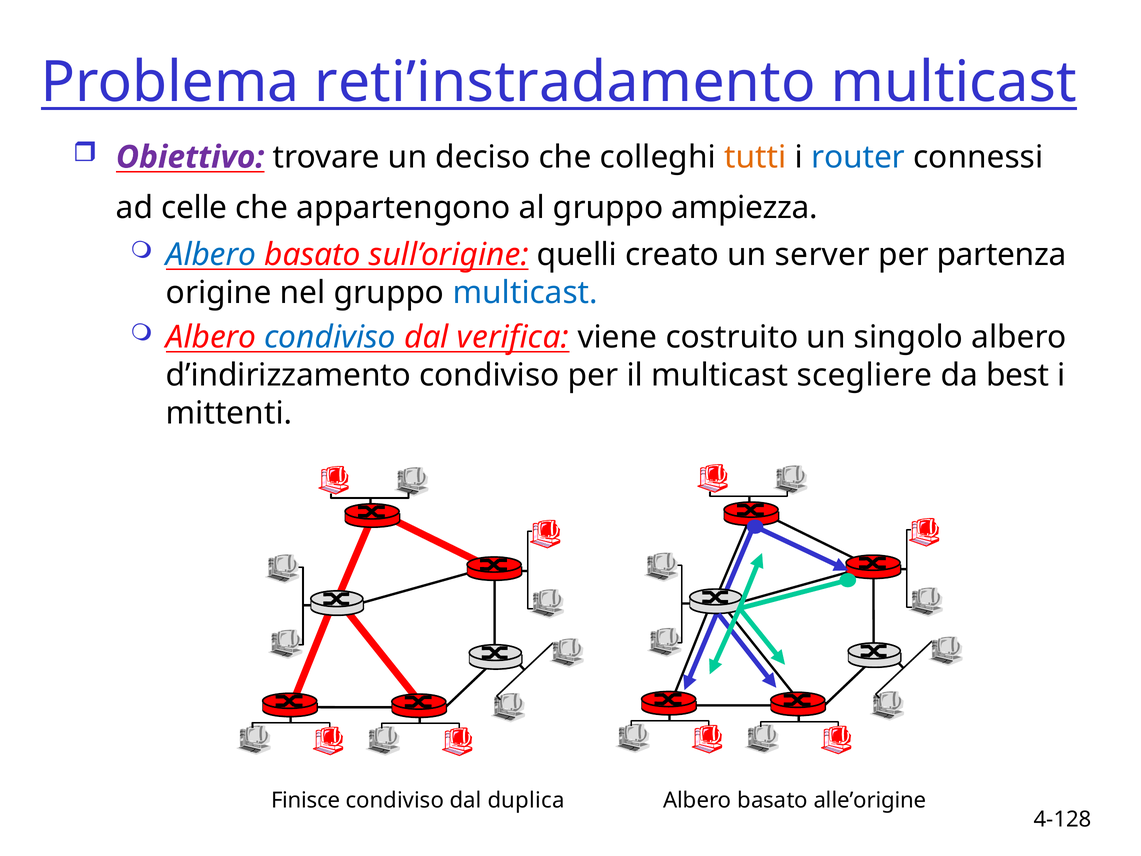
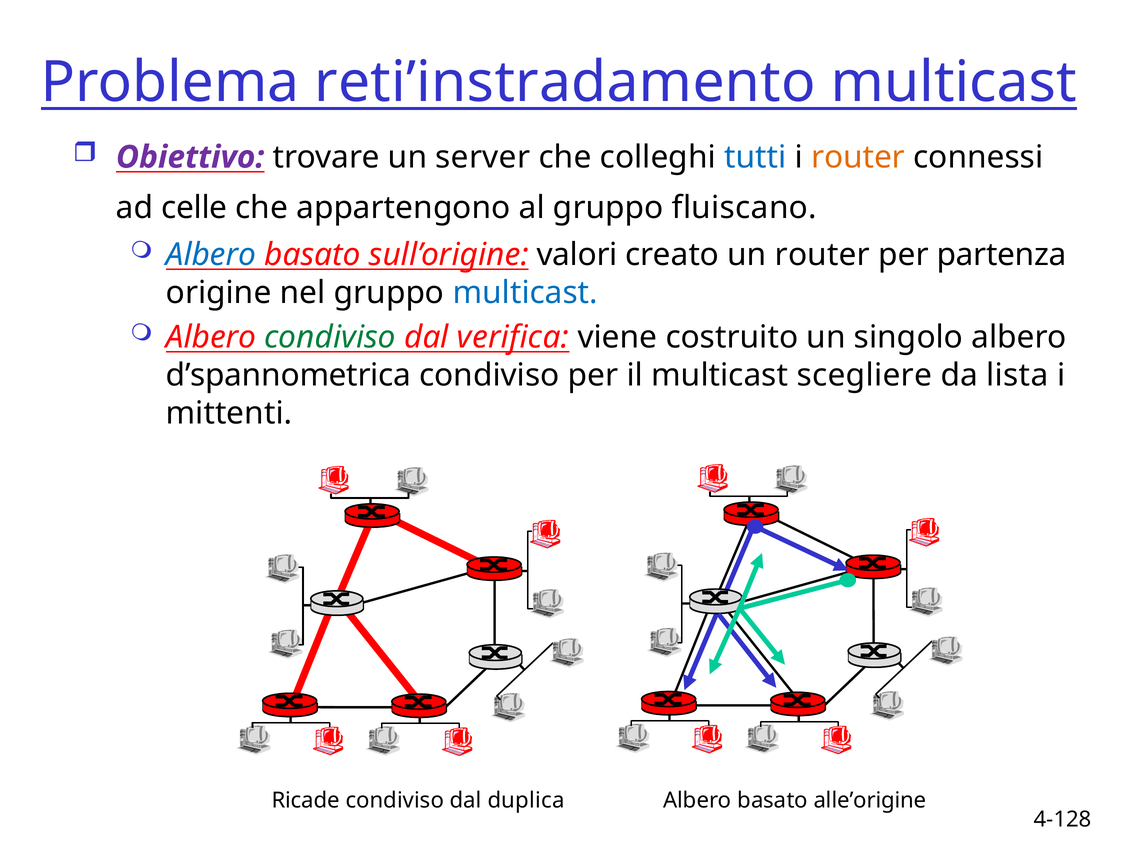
deciso: deciso -> server (483, 157)
tutti colour: orange -> blue (755, 157)
router colour: blue -> orange (858, 157)
ampiezza: ampiezza -> fluiscano (744, 208)
quelli: quelli -> valori (577, 255)
un server: server -> router (822, 255)
condiviso colour: blue -> green (330, 337)
d’indirizzamento: d’indirizzamento -> d’spannometrica (288, 375)
best: best -> lista (1017, 375)
Finisce: Finisce -> Ricade (306, 800)
